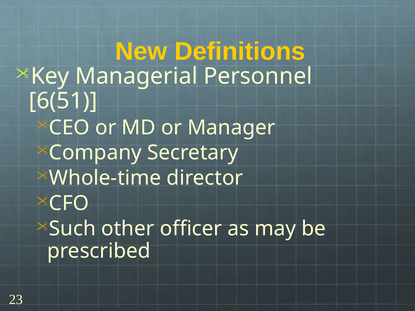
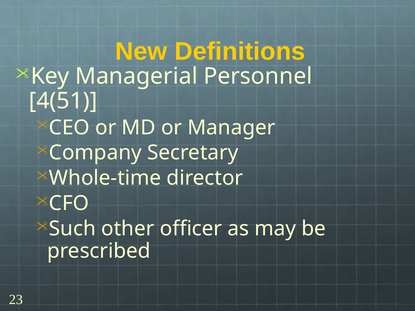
6(51: 6(51 -> 4(51 (63, 101)
